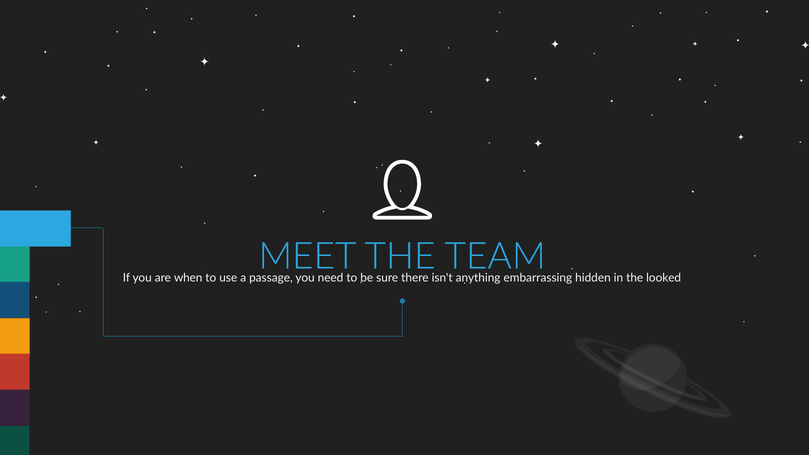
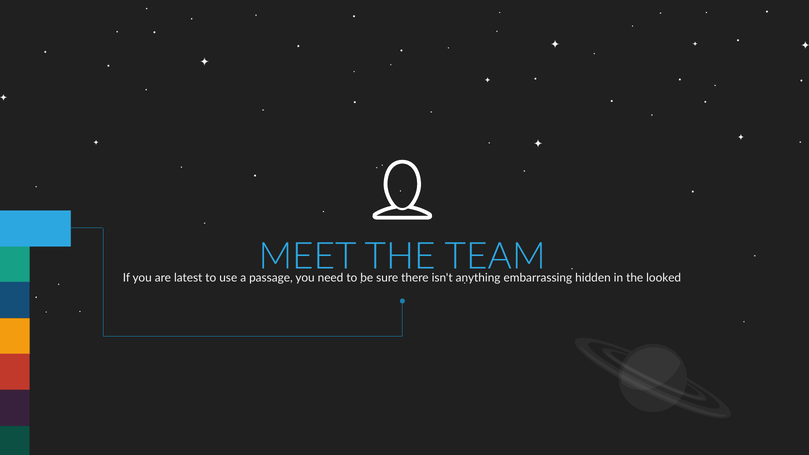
when: when -> latest (188, 278)
